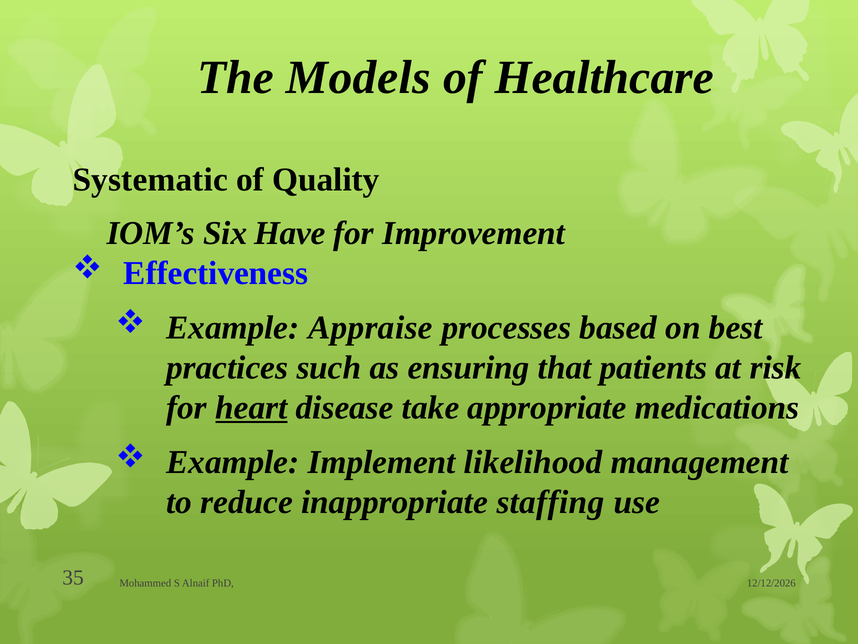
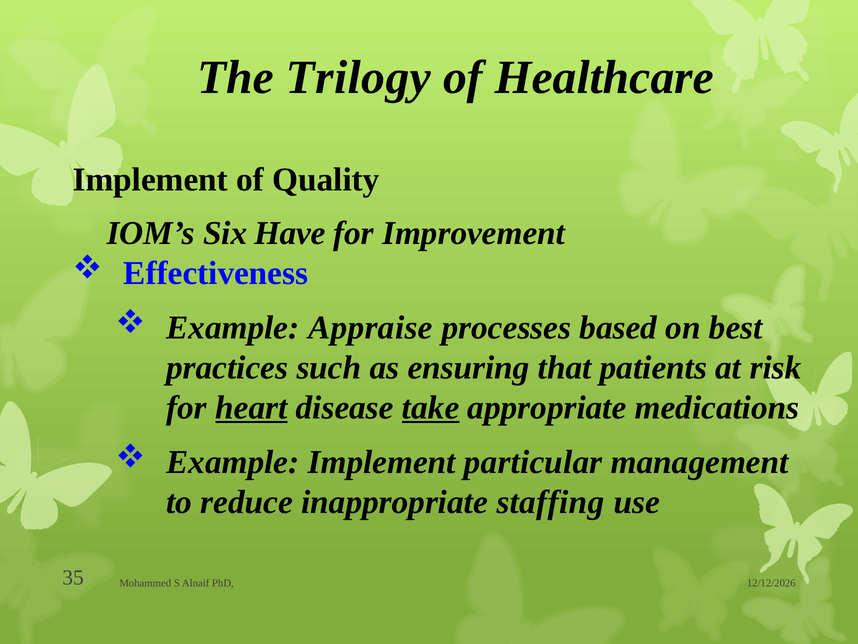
Models: Models -> Trilogy (358, 78)
Systematic: Systematic -> Implement (150, 179)
take underline: none -> present (431, 407)
likelihood: likelihood -> particular (533, 462)
